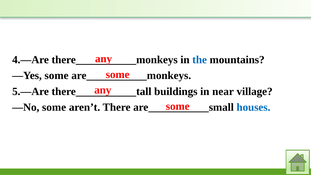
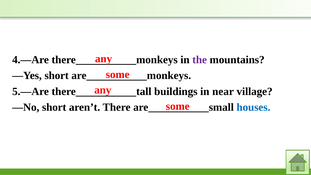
the colour: blue -> purple (200, 60)
—Yes some: some -> short (57, 76)
—No some: some -> short (54, 107)
